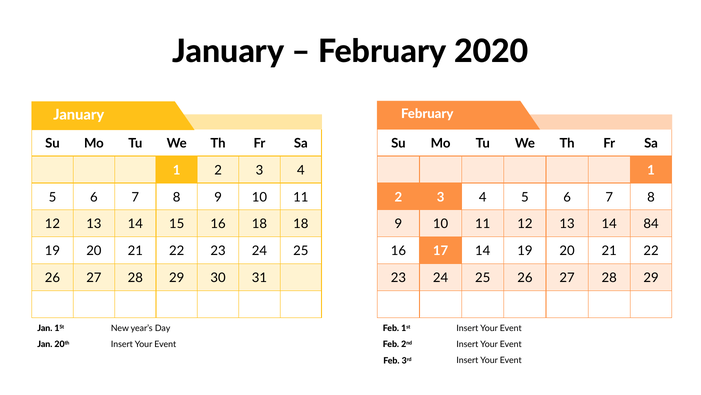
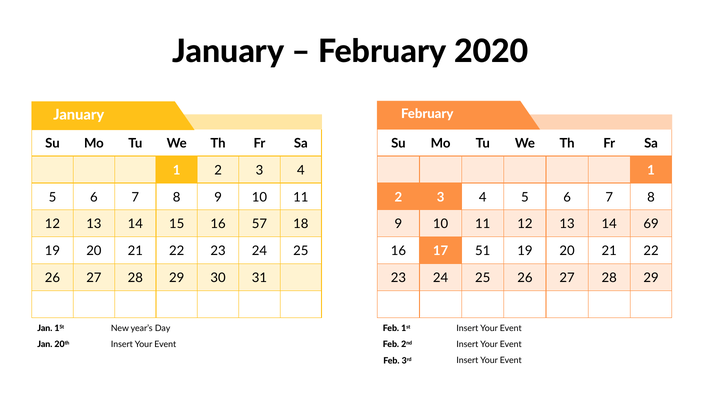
16 18: 18 -> 57 (259, 224)
84: 84 -> 69 (651, 224)
17 14: 14 -> 51 (483, 251)
